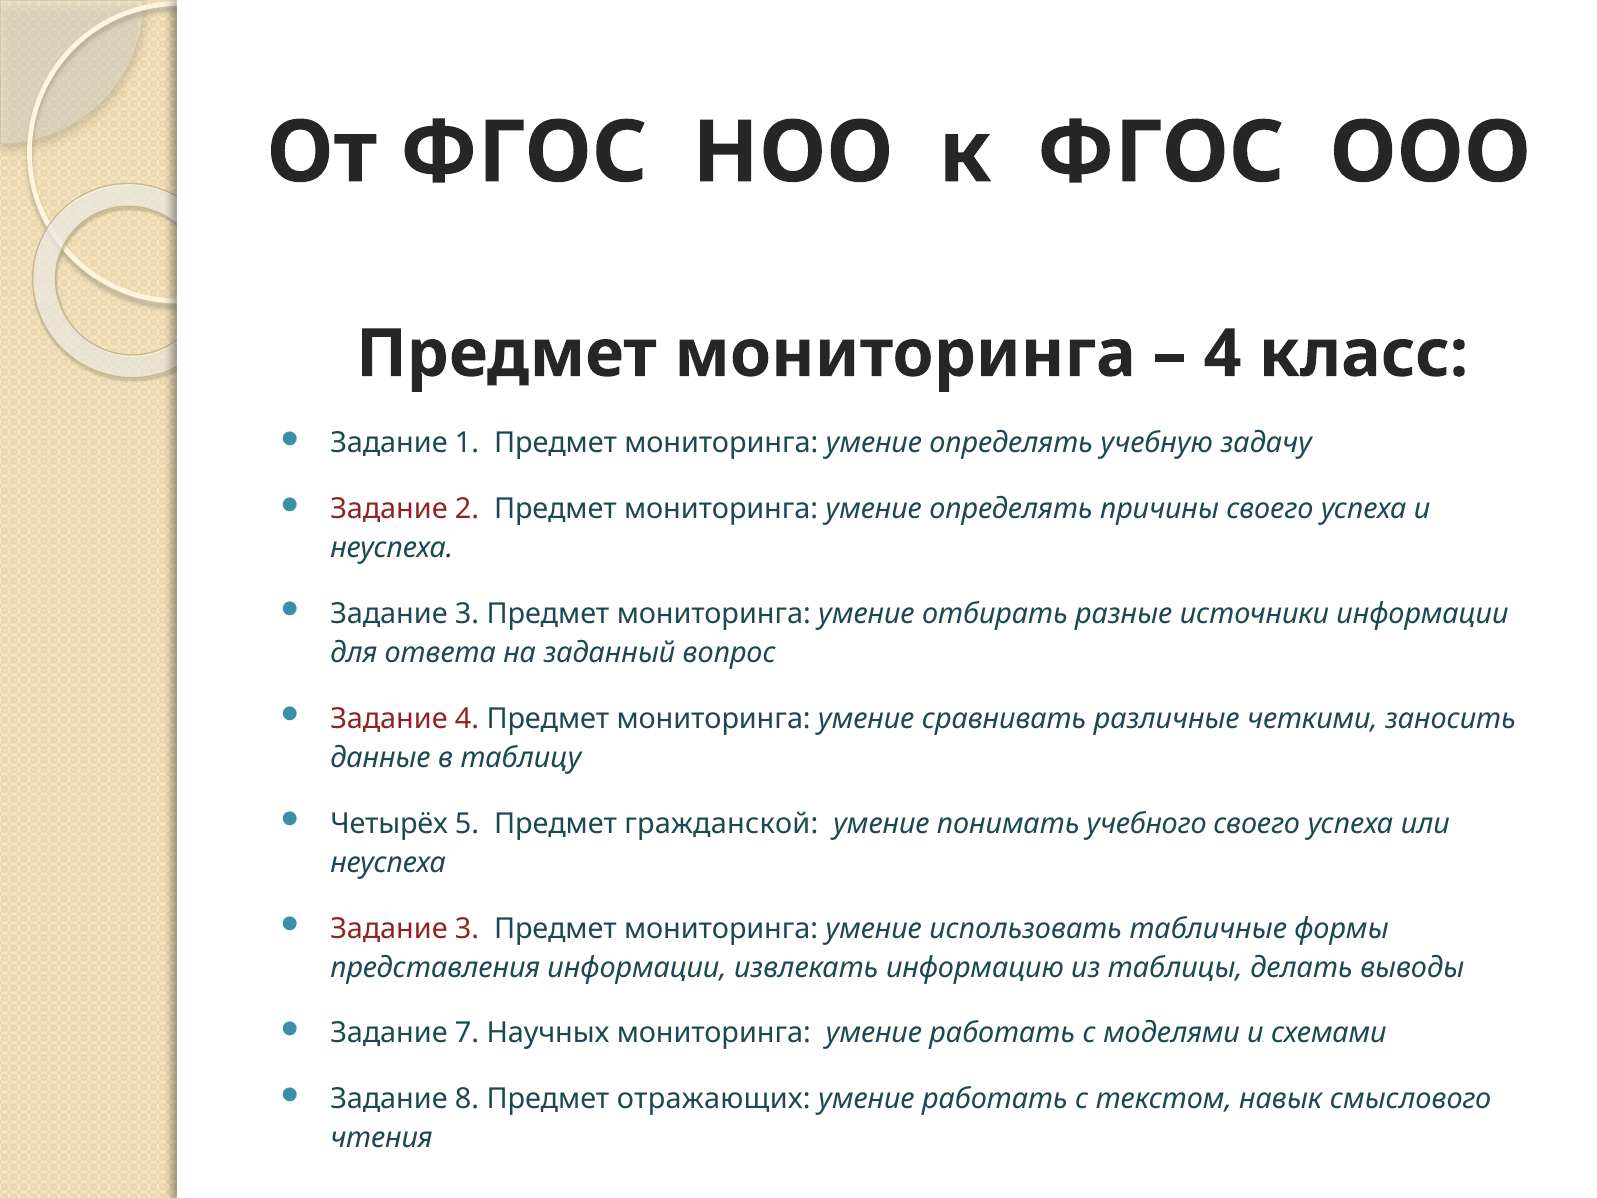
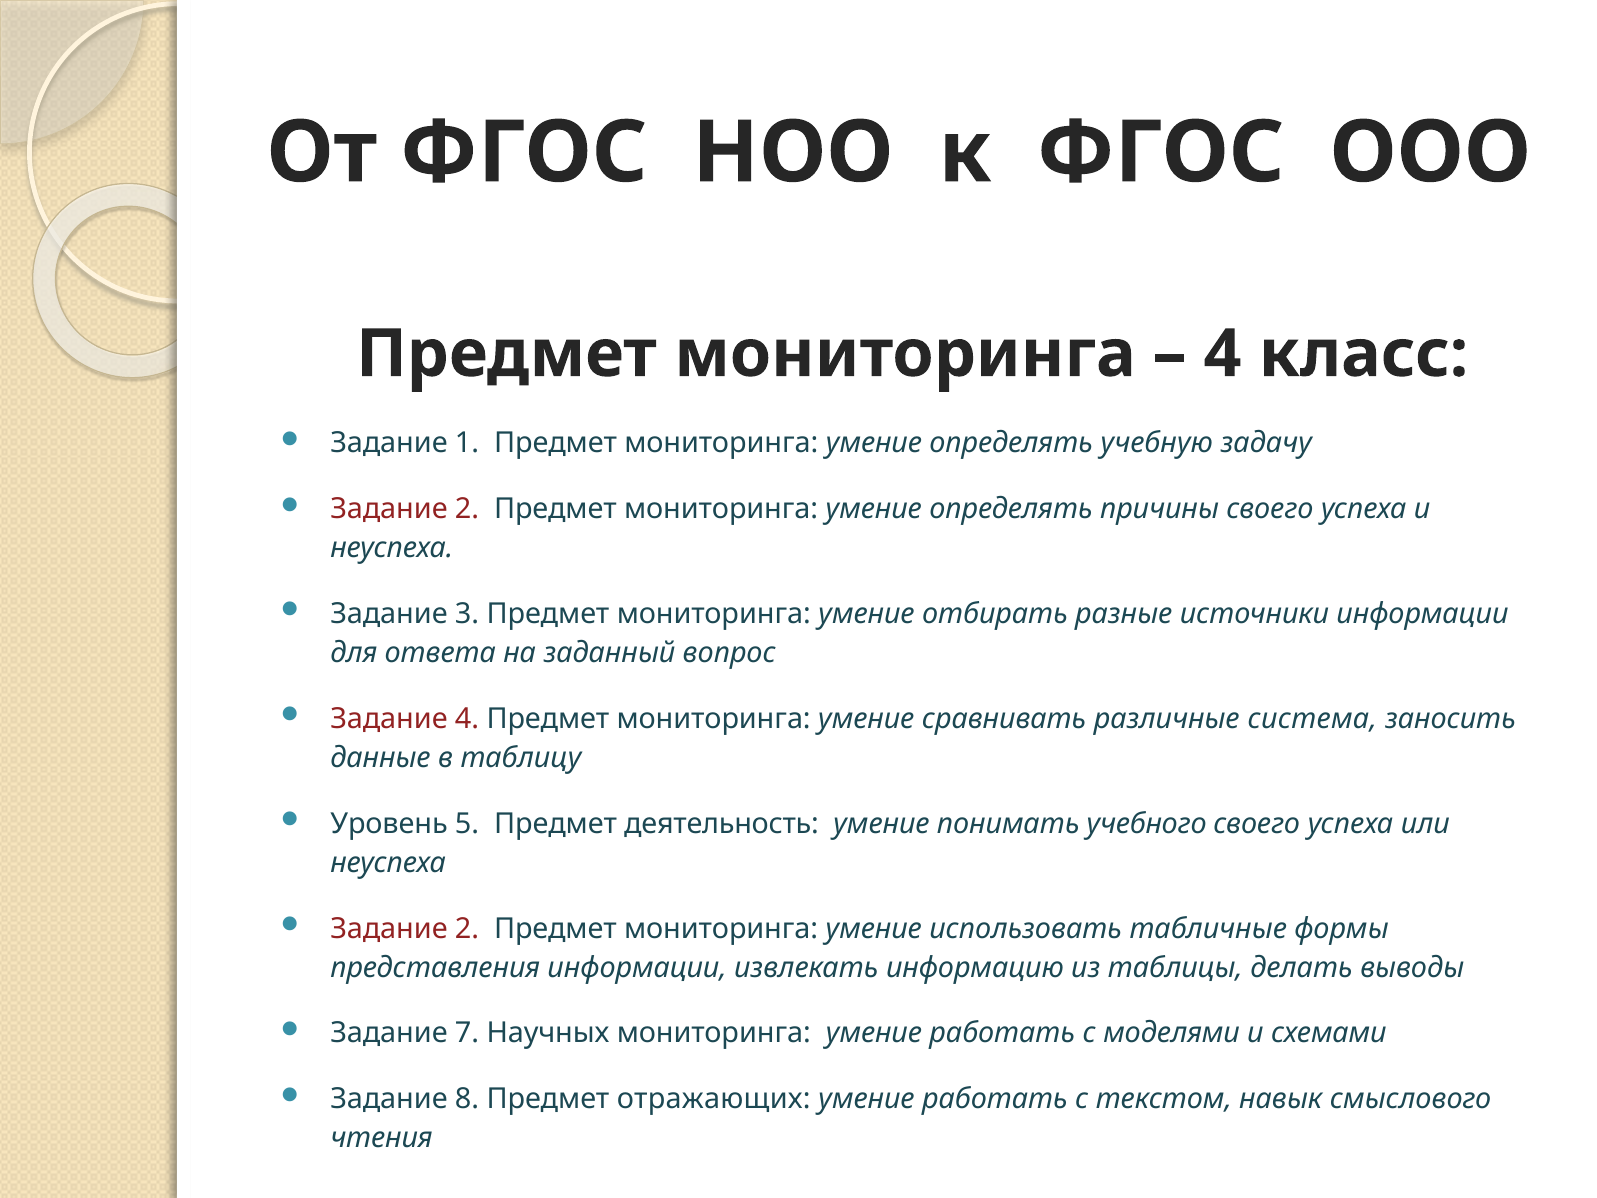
четкими: четкими -> система (1312, 719)
Четырёх: Четырёх -> Уровень (389, 823)
гражданской: гражданской -> деятельность (722, 823)
3: 3 -> 2 (467, 928)
